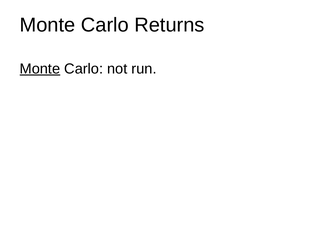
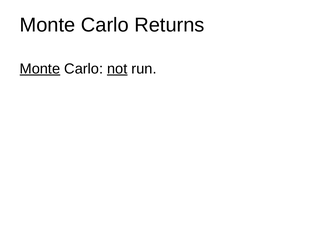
not underline: none -> present (117, 69)
